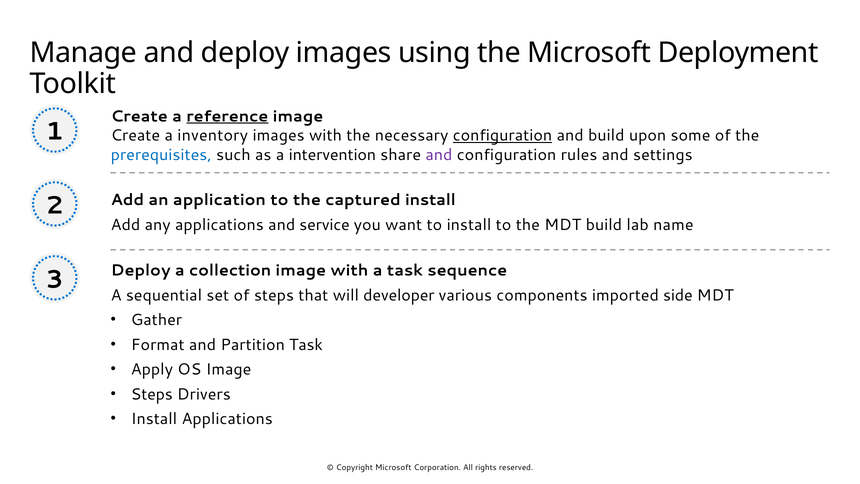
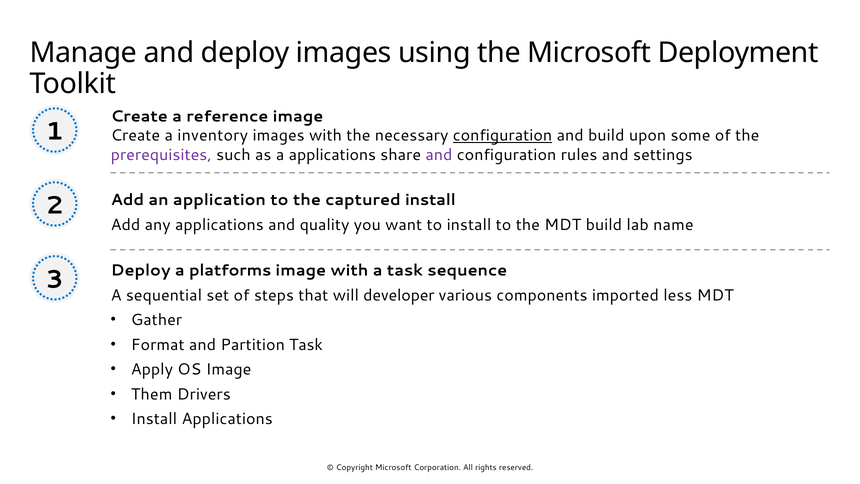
reference underline: present -> none (227, 116)
prerequisites colour: blue -> purple (161, 155)
a intervention: intervention -> applications (332, 155)
service: service -> quality (324, 225)
collection: collection -> platforms (230, 270)
side: side -> less (678, 295)
Steps: Steps -> Them (152, 394)
